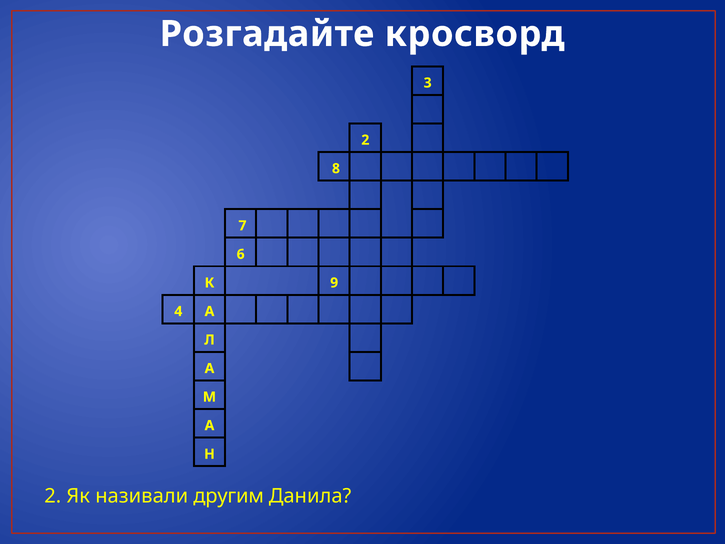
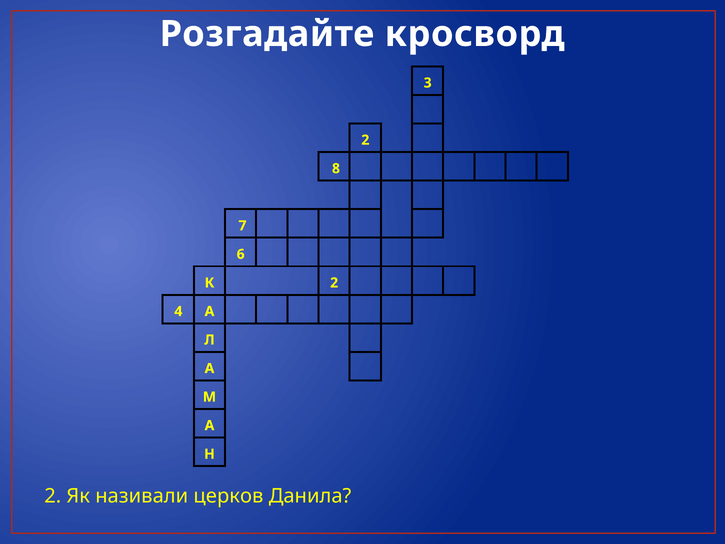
К 9: 9 -> 2 (334, 283)
другим: другим -> церков (228, 496)
